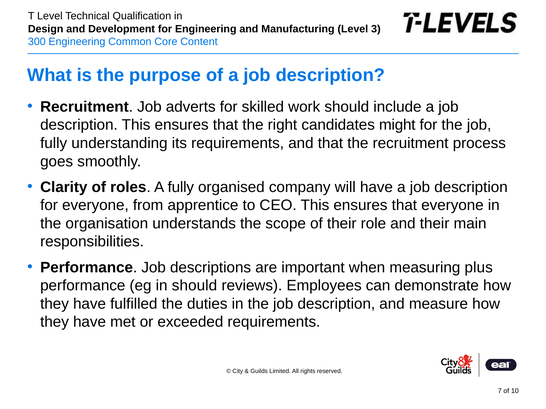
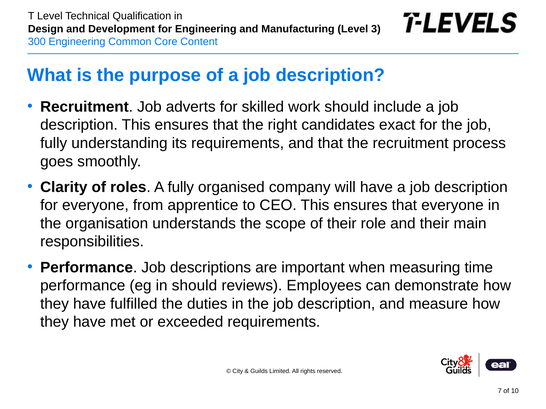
might: might -> exact (397, 125)
plus: plus -> time (479, 268)
